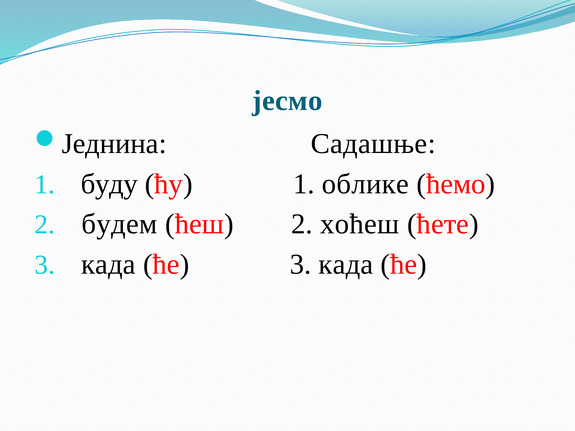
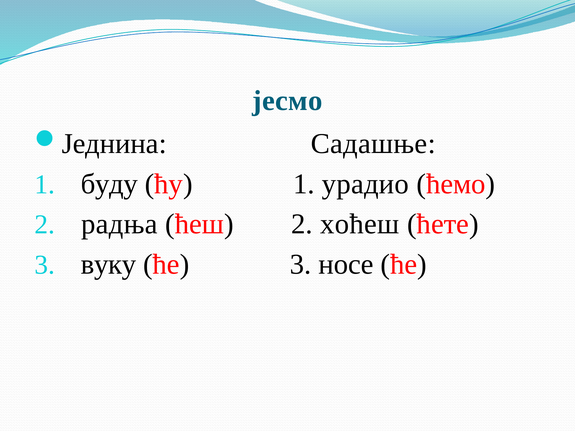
облике: облике -> урадио (365, 184)
будем: будем -> радња (119, 224)
када: када -> вуку (109, 265)
ће 3 када: када -> носе (346, 265)
